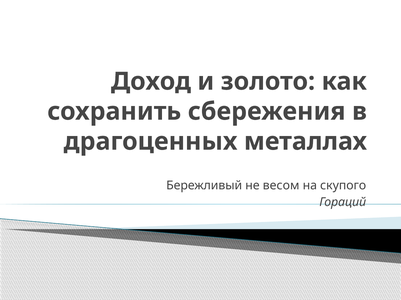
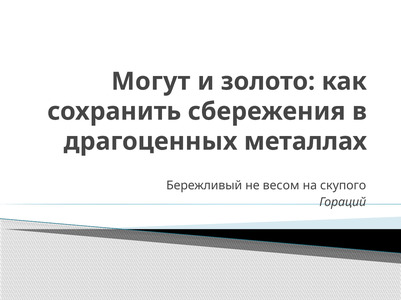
Доход: Доход -> Могут (151, 82)
